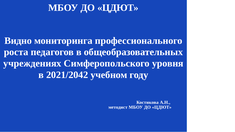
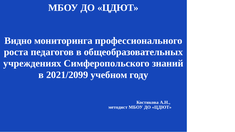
уровня: уровня -> знаний (168, 64)
2021/2042: 2021/2042 -> 2021/2099 (67, 75)
